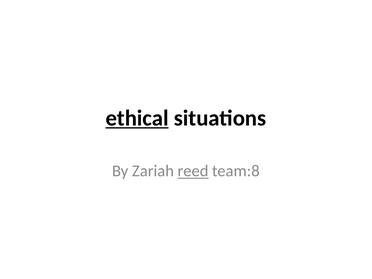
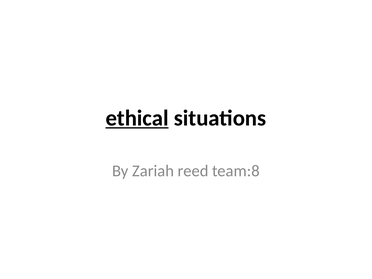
reed underline: present -> none (193, 171)
